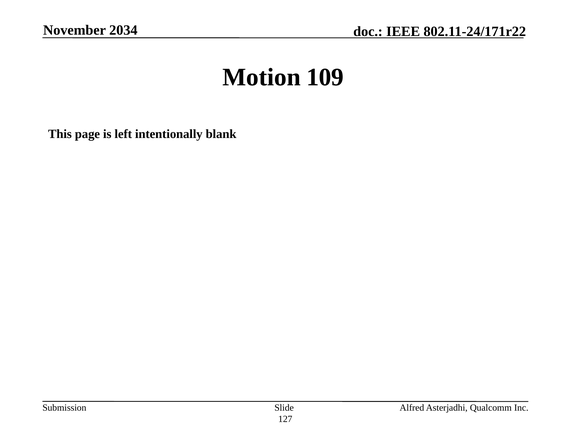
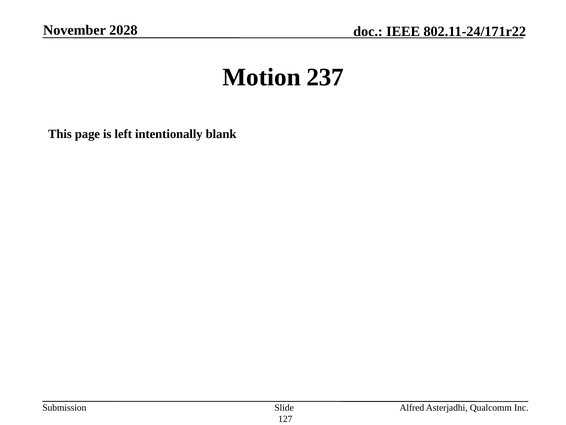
2034: 2034 -> 2028 (123, 30)
109: 109 -> 237 (325, 77)
